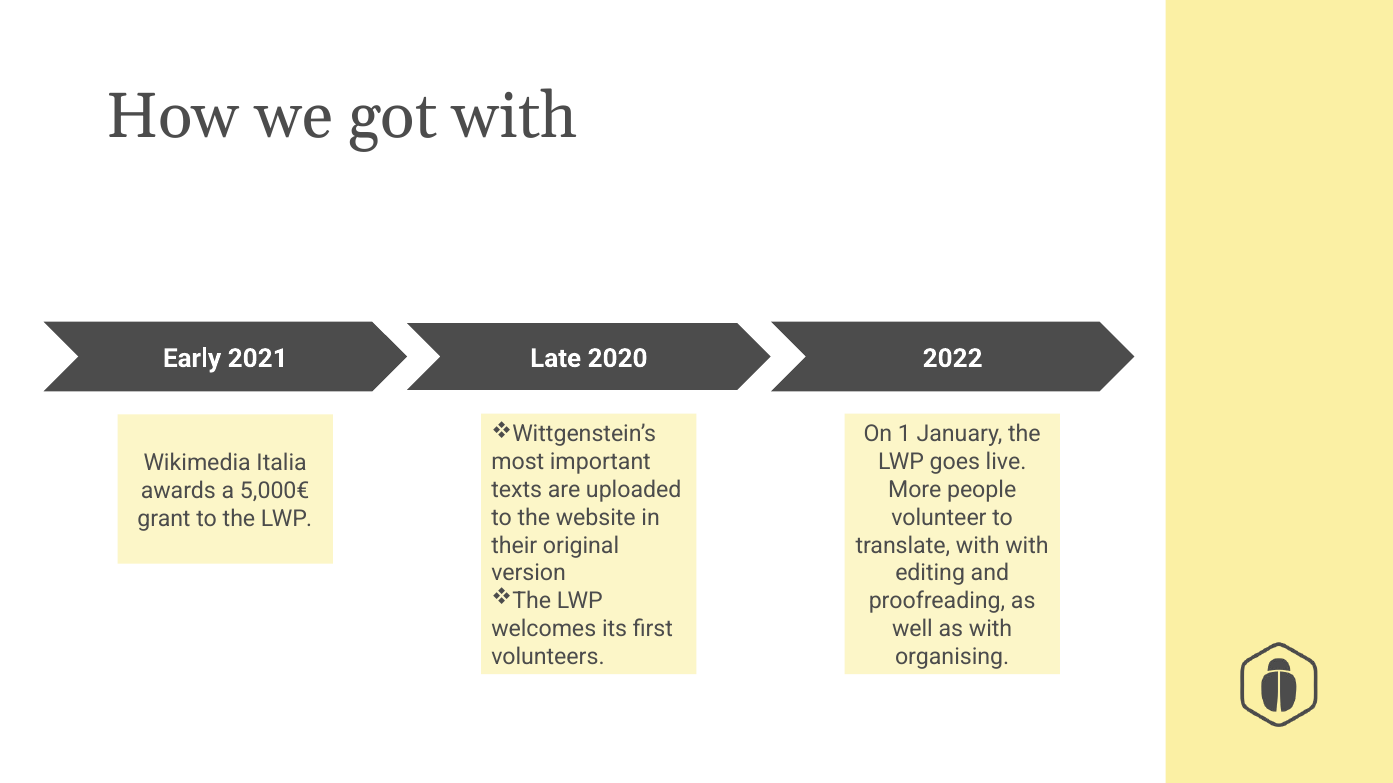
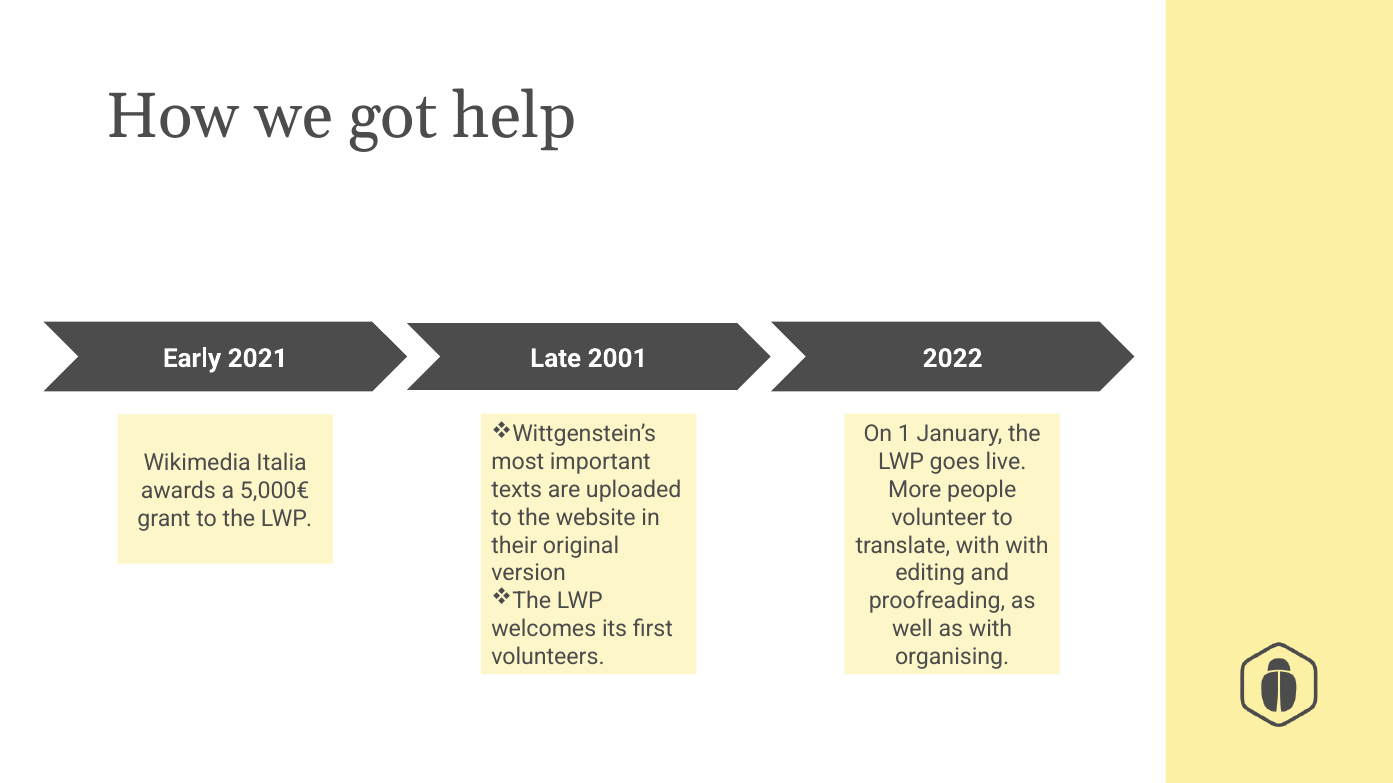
got with: with -> help (515, 117)
2020: 2020 -> 2001 (618, 359)
